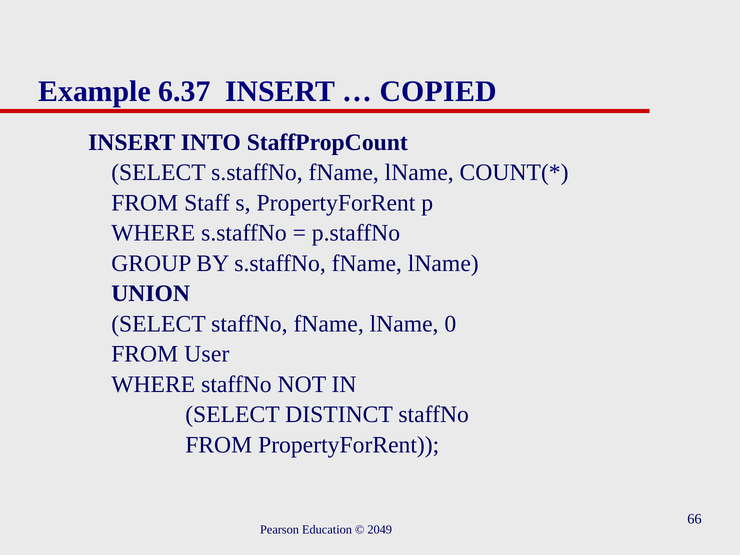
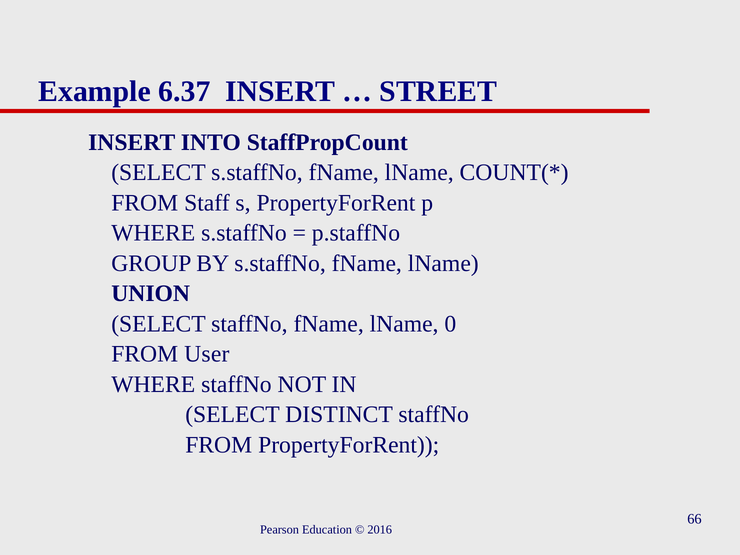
COPIED: COPIED -> STREET (438, 91)
2049: 2049 -> 2016 (380, 530)
